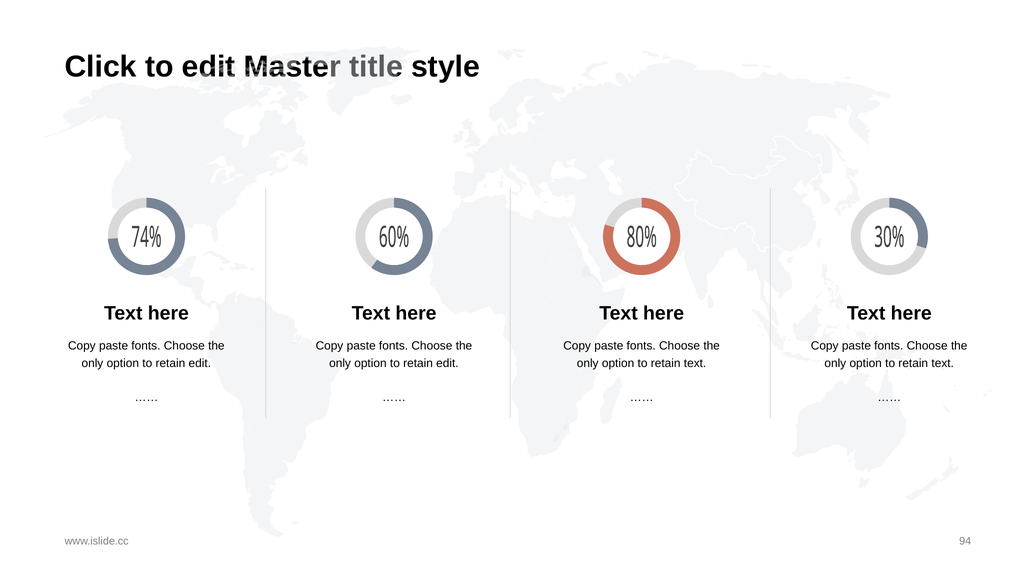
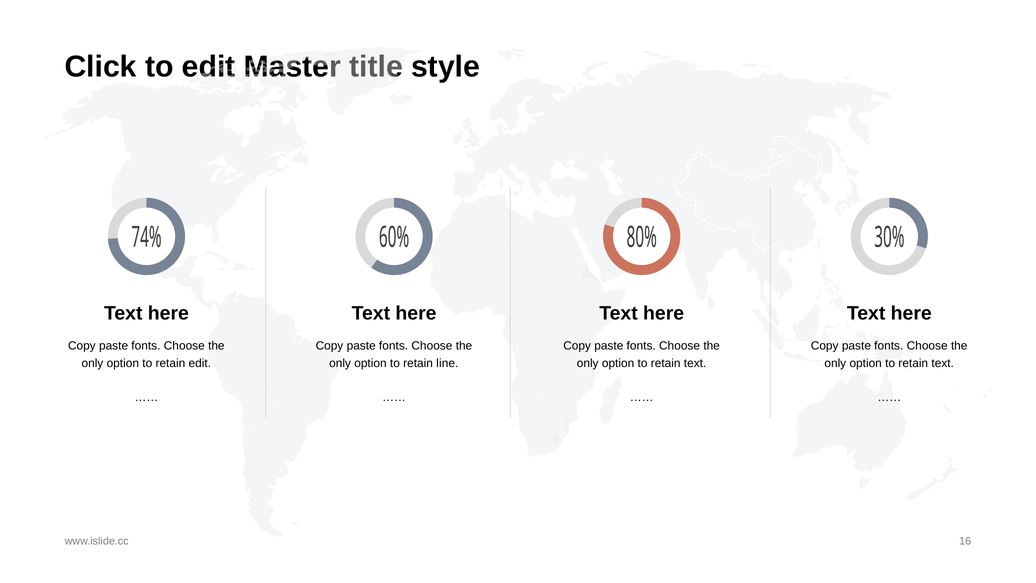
edit: edit -> line (447, 363)
94: 94 -> 16 (965, 541)
